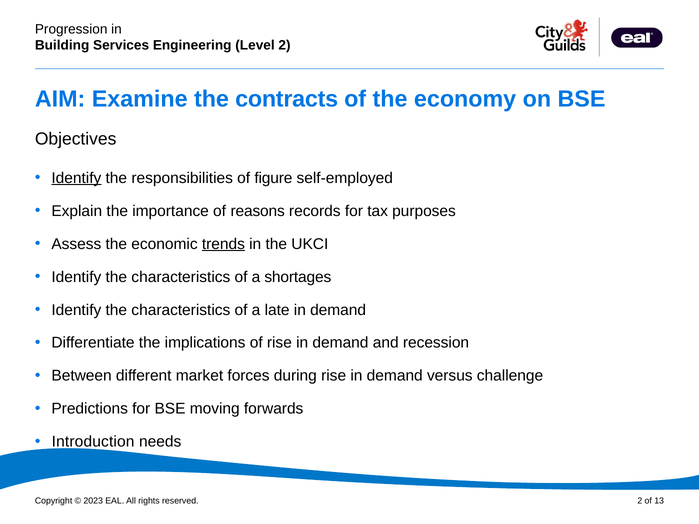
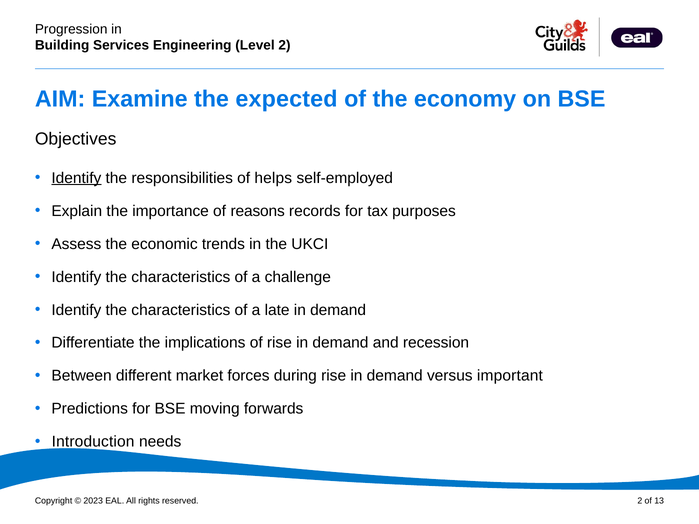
contracts: contracts -> expected (286, 99)
figure: figure -> helps (273, 178)
trends underline: present -> none (223, 244)
shortages: shortages -> challenge (298, 277)
challenge: challenge -> important (510, 376)
